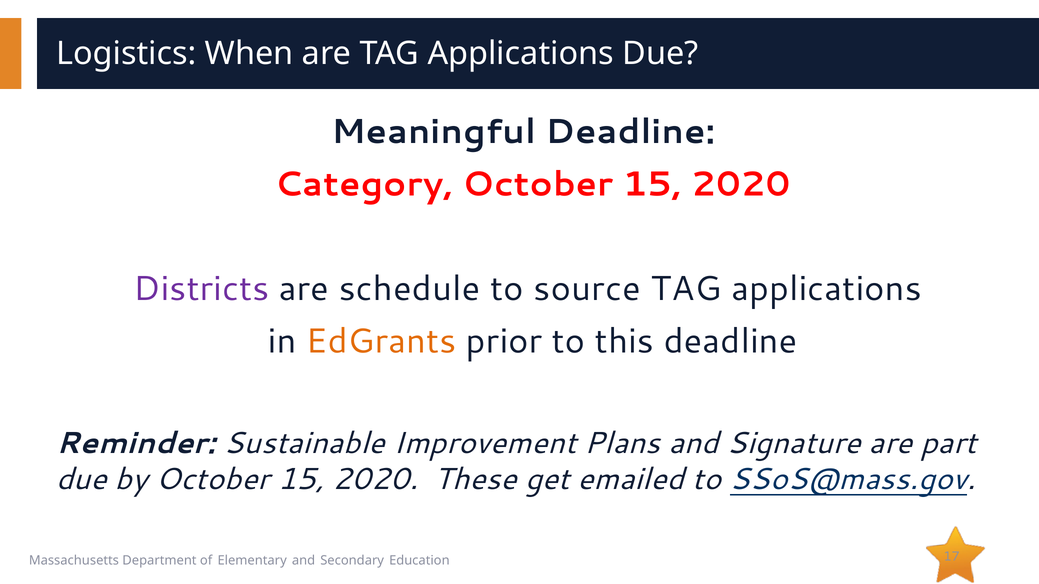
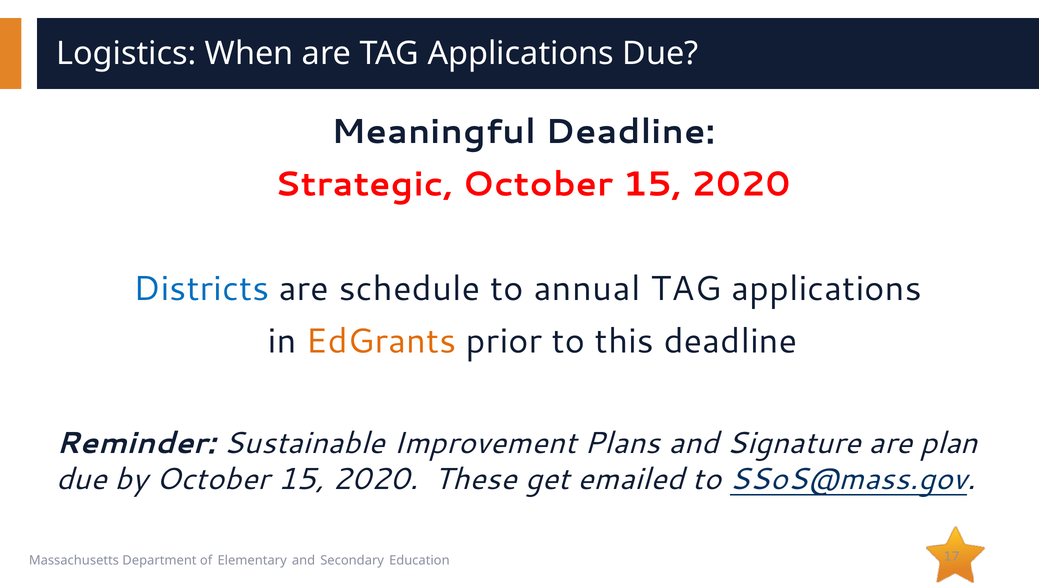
Category: Category -> Strategic (364, 184)
Districts colour: purple -> blue (201, 289)
source: source -> annual (587, 289)
part: part -> plan (949, 443)
